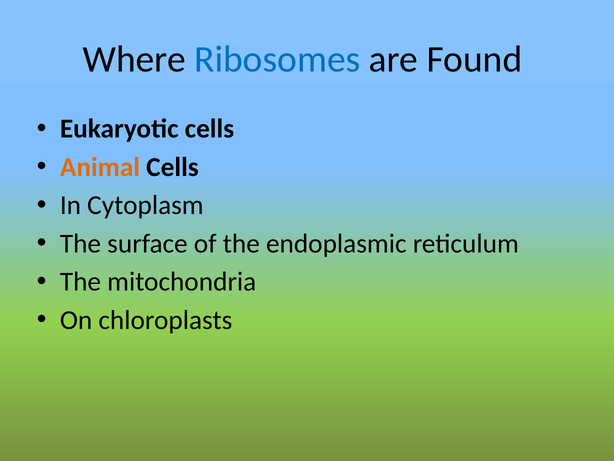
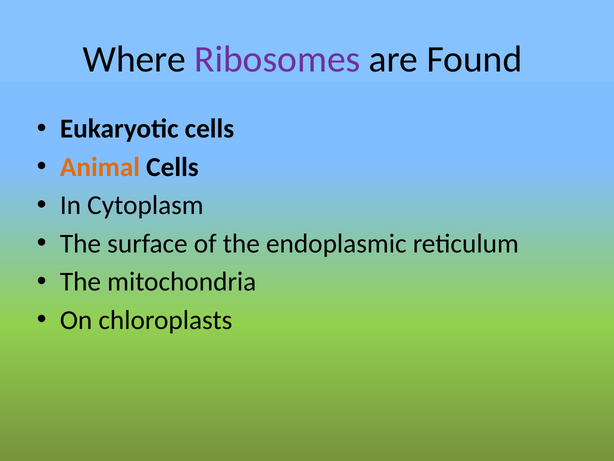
Ribosomes colour: blue -> purple (277, 59)
